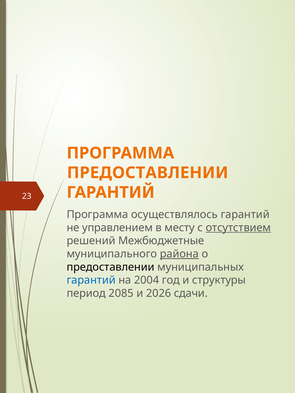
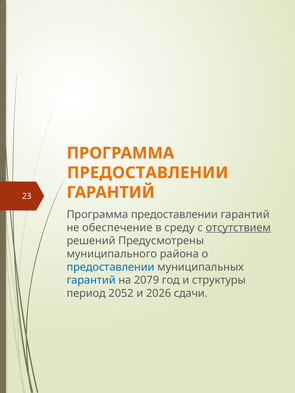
осуществлялось: осуществлялось -> предоставлении (174, 215)
управлением: управлением -> обеспечение (117, 228)
месту: месту -> среду (180, 228)
Межбюджетные: Межбюджетные -> Предусмотрены (161, 241)
района underline: present -> none (179, 254)
предоставлении colour: black -> blue (111, 267)
2004: 2004 -> 2079 (147, 280)
2085: 2085 -> 2052 (121, 293)
